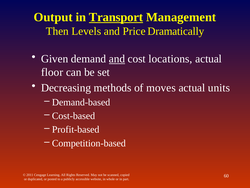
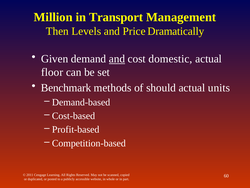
Output: Output -> Million (53, 17)
Transport underline: present -> none (116, 17)
locations: locations -> domestic (170, 59)
Decreasing: Decreasing -> Benchmark (66, 88)
moves: moves -> should (161, 88)
